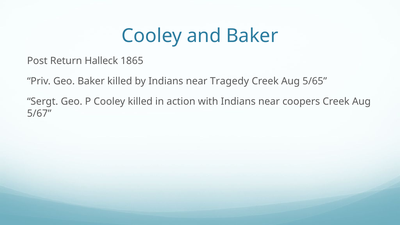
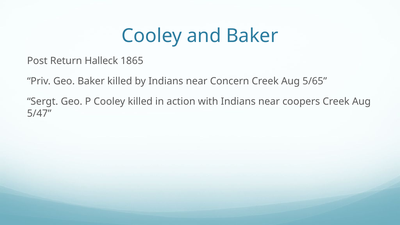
Tragedy: Tragedy -> Concern (230, 81)
5/67: 5/67 -> 5/47 (39, 113)
